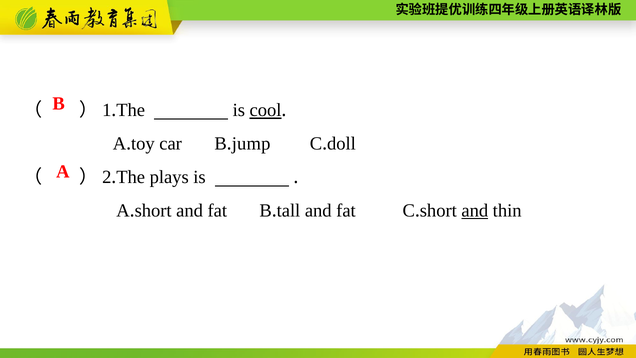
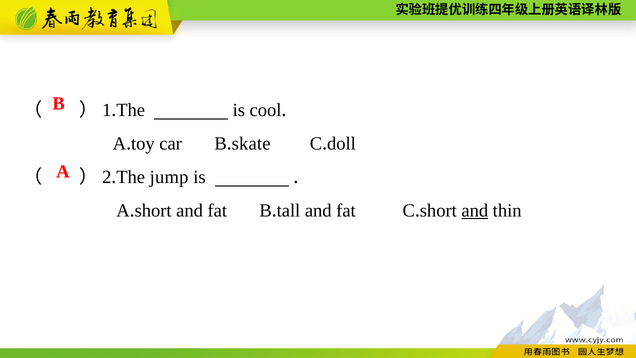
cool underline: present -> none (266, 110)
jump: jump -> skate (251, 144)
plays: plays -> jump (169, 177)
